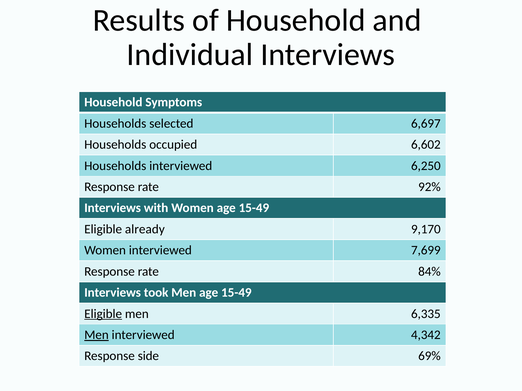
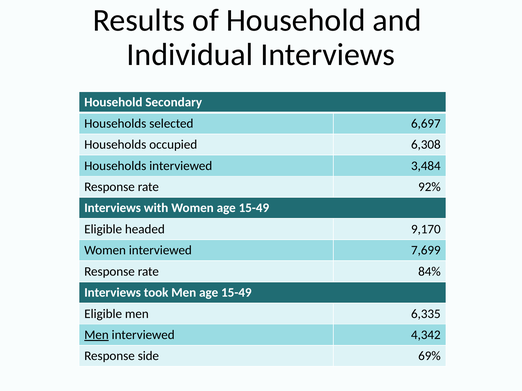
Symptoms: Symptoms -> Secondary (174, 102)
6,602: 6,602 -> 6,308 (426, 145)
6,250: 6,250 -> 3,484 (426, 166)
already: already -> headed (145, 229)
Eligible underline: present -> none (103, 314)
